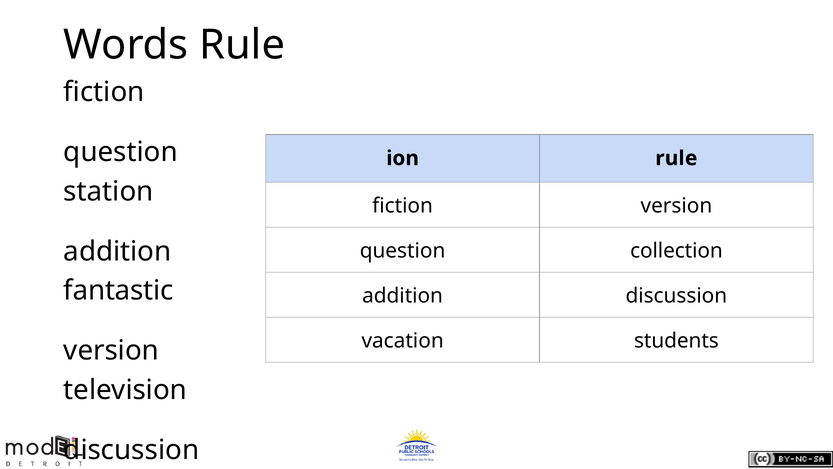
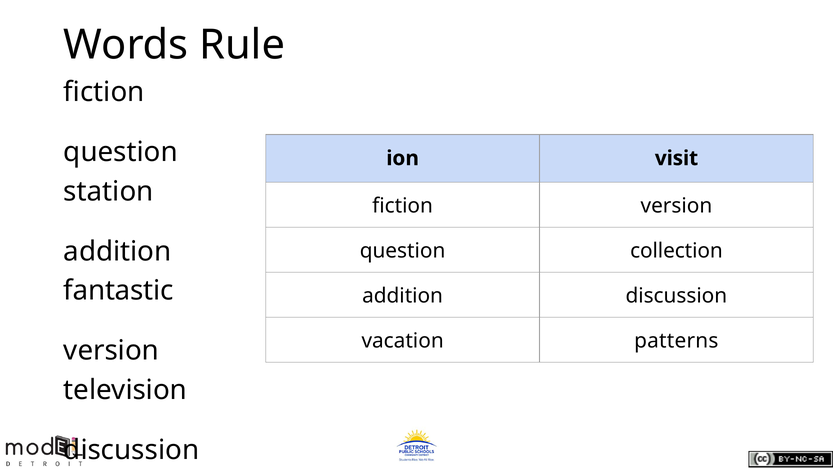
ion rule: rule -> visit (676, 158)
students: students -> patterns (676, 341)
